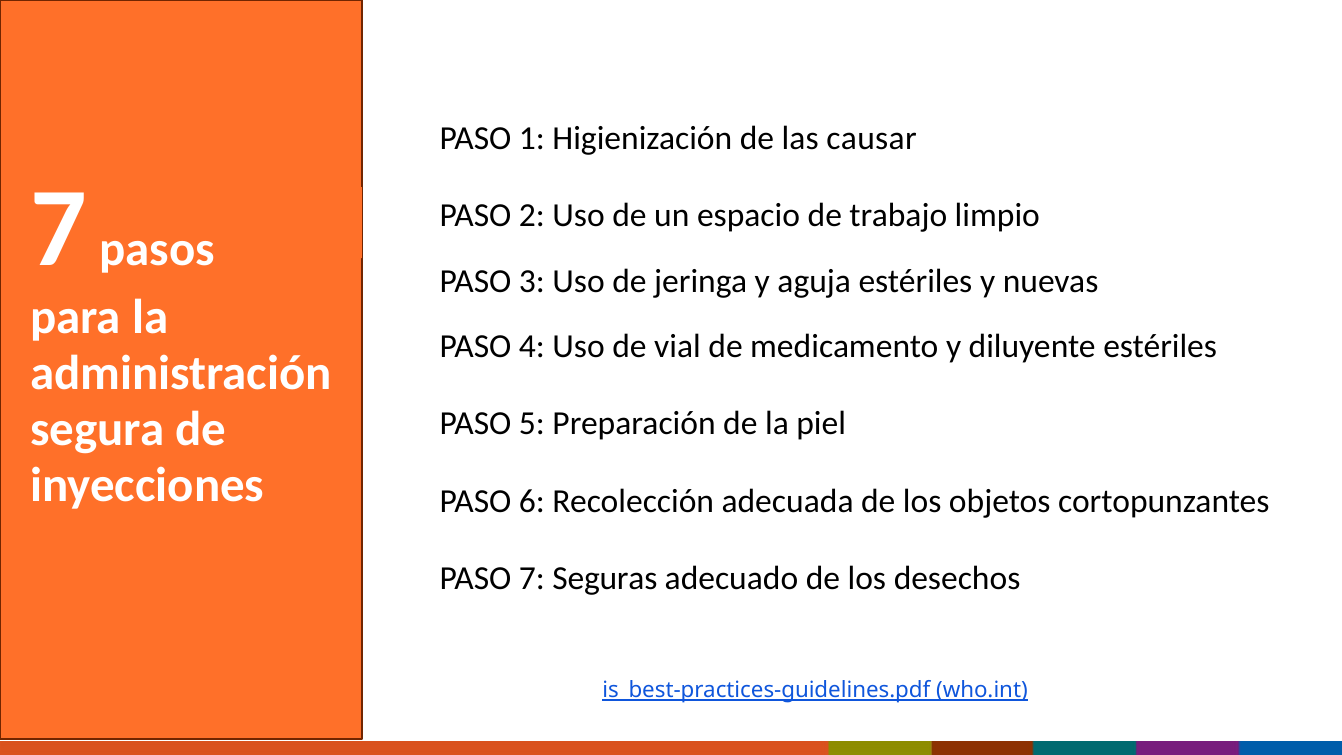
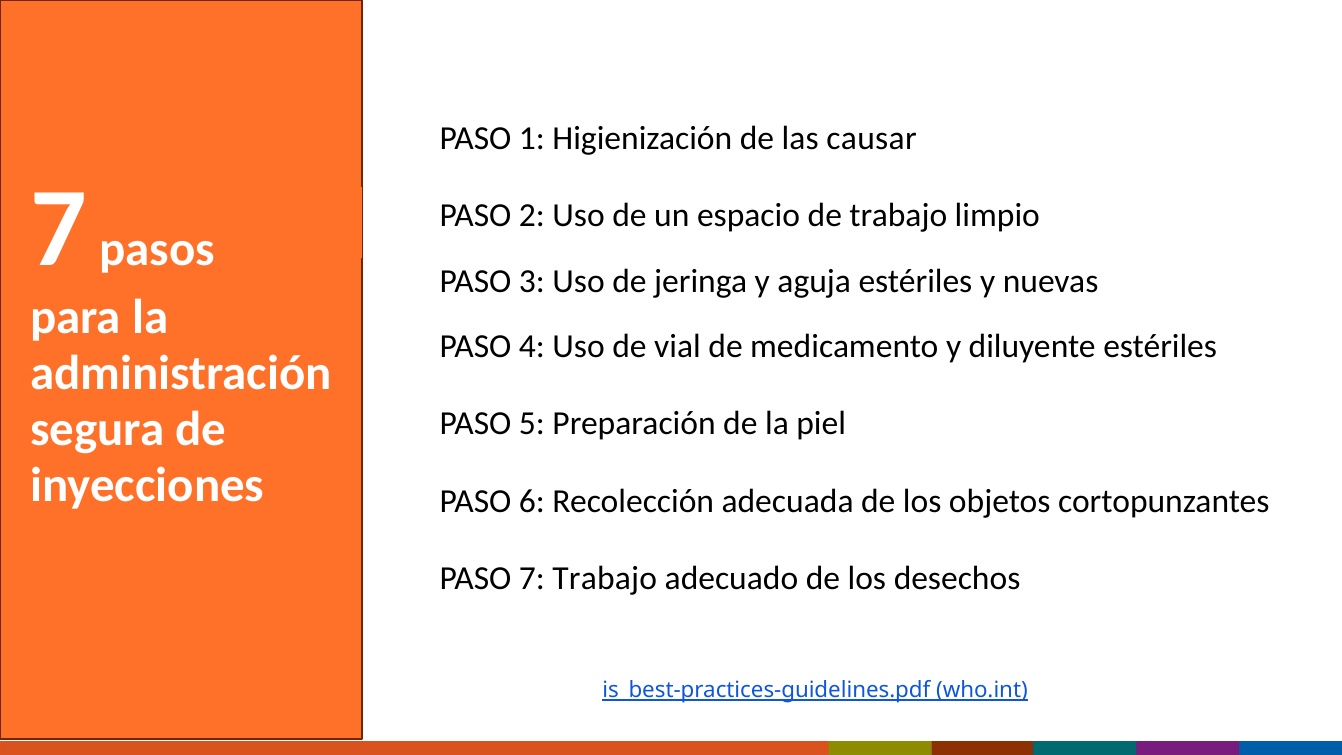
7 Seguras: Seguras -> Trabajo (605, 578)
